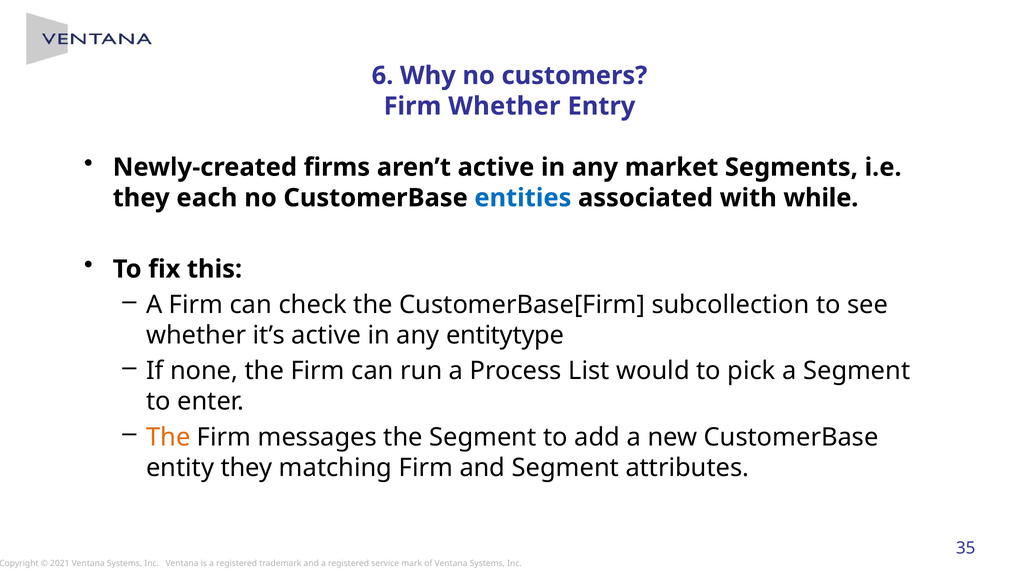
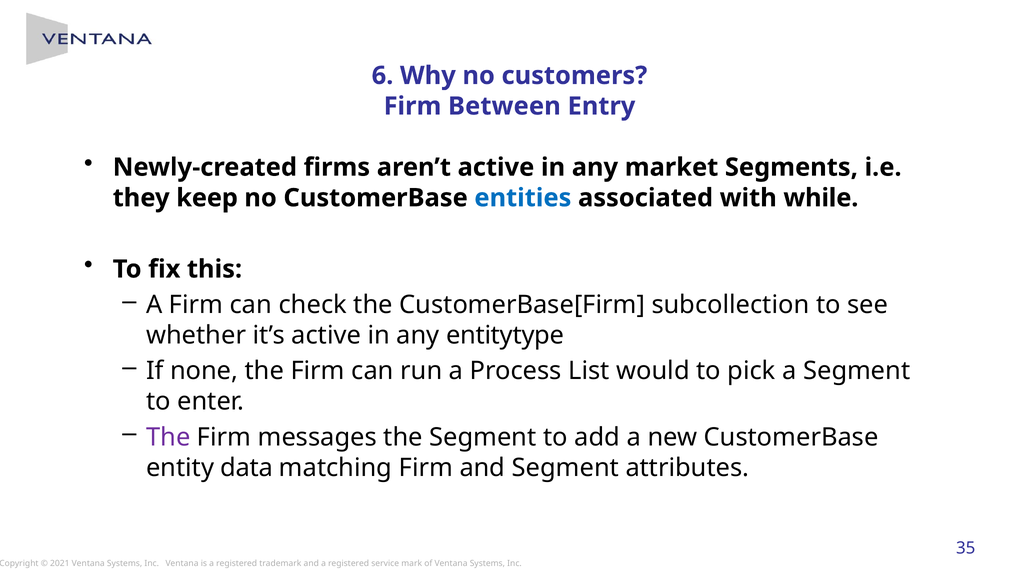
Firm Whether: Whether -> Between (504, 106)
each: each -> keep (207, 198)
The colour: orange -> purple (168, 437)
entity they: they -> data (247, 468)
